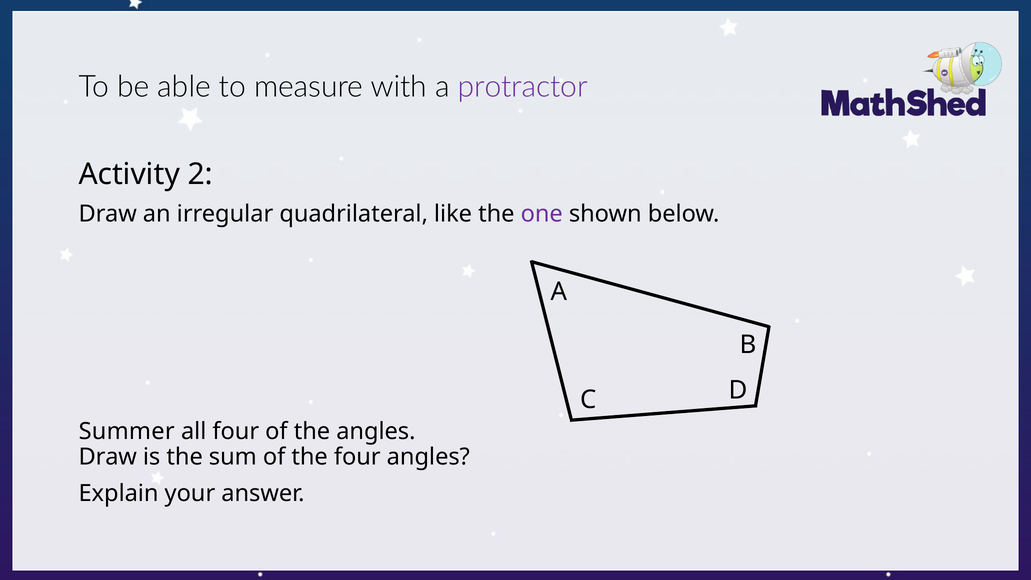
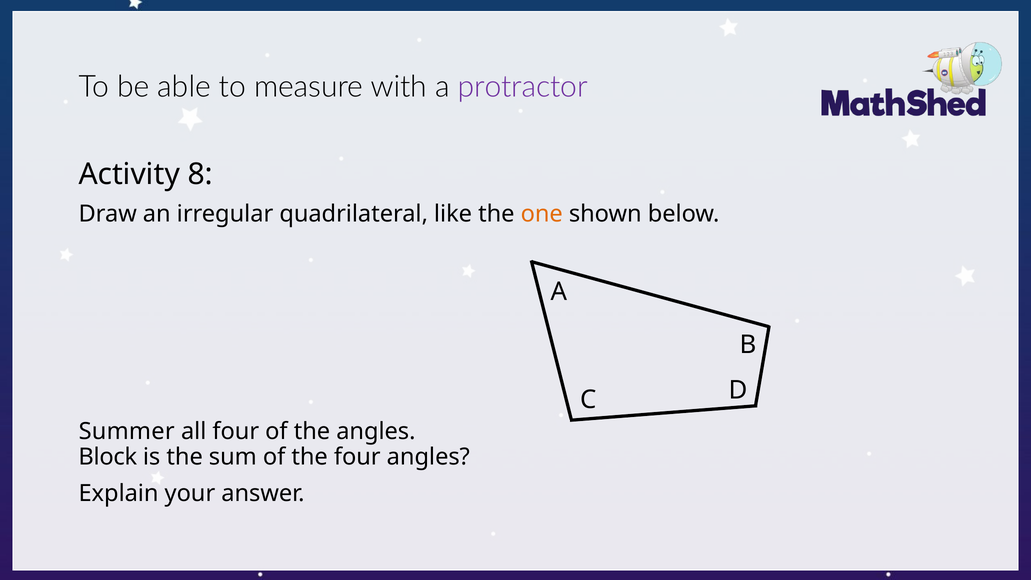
2: 2 -> 8 (200, 174)
one colour: purple -> orange (542, 214)
Draw: Draw -> Block (108, 457)
